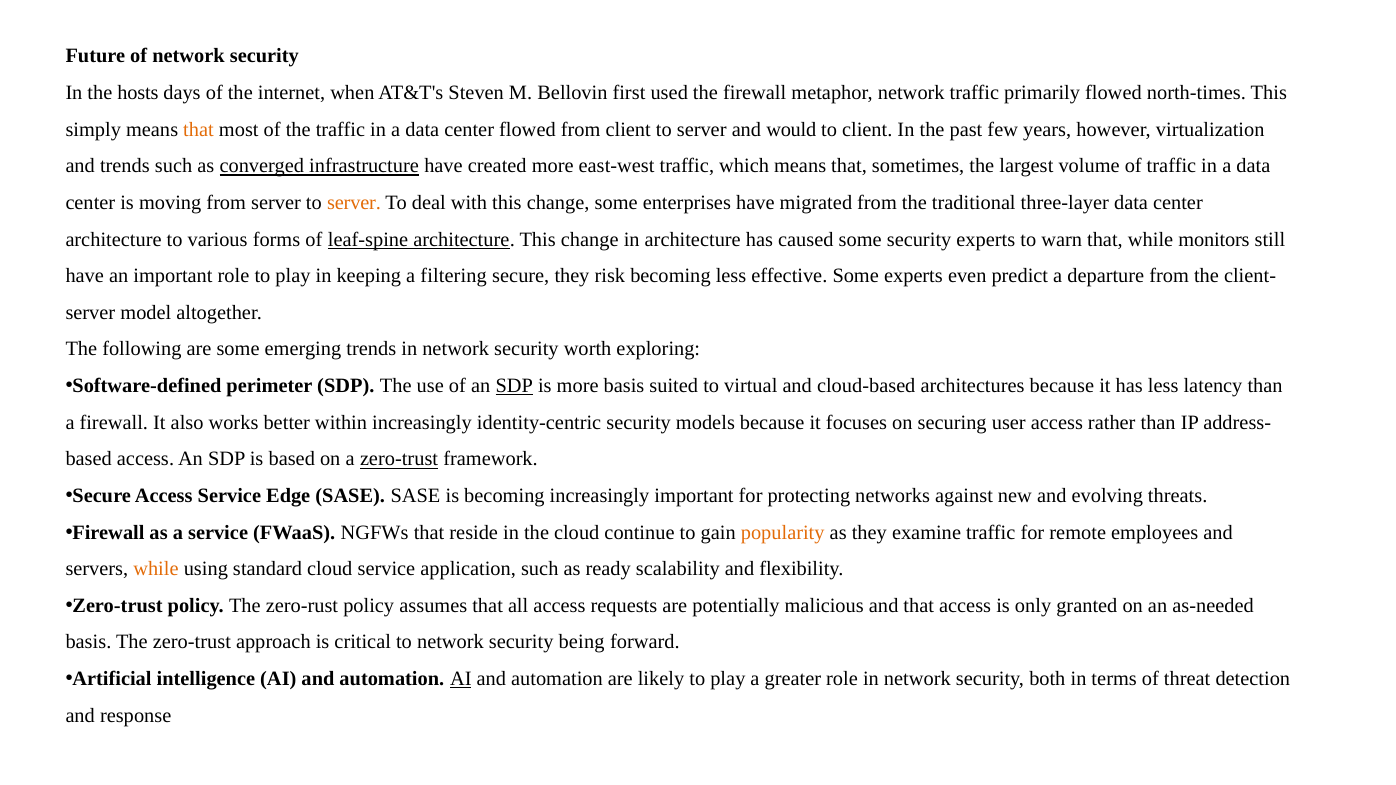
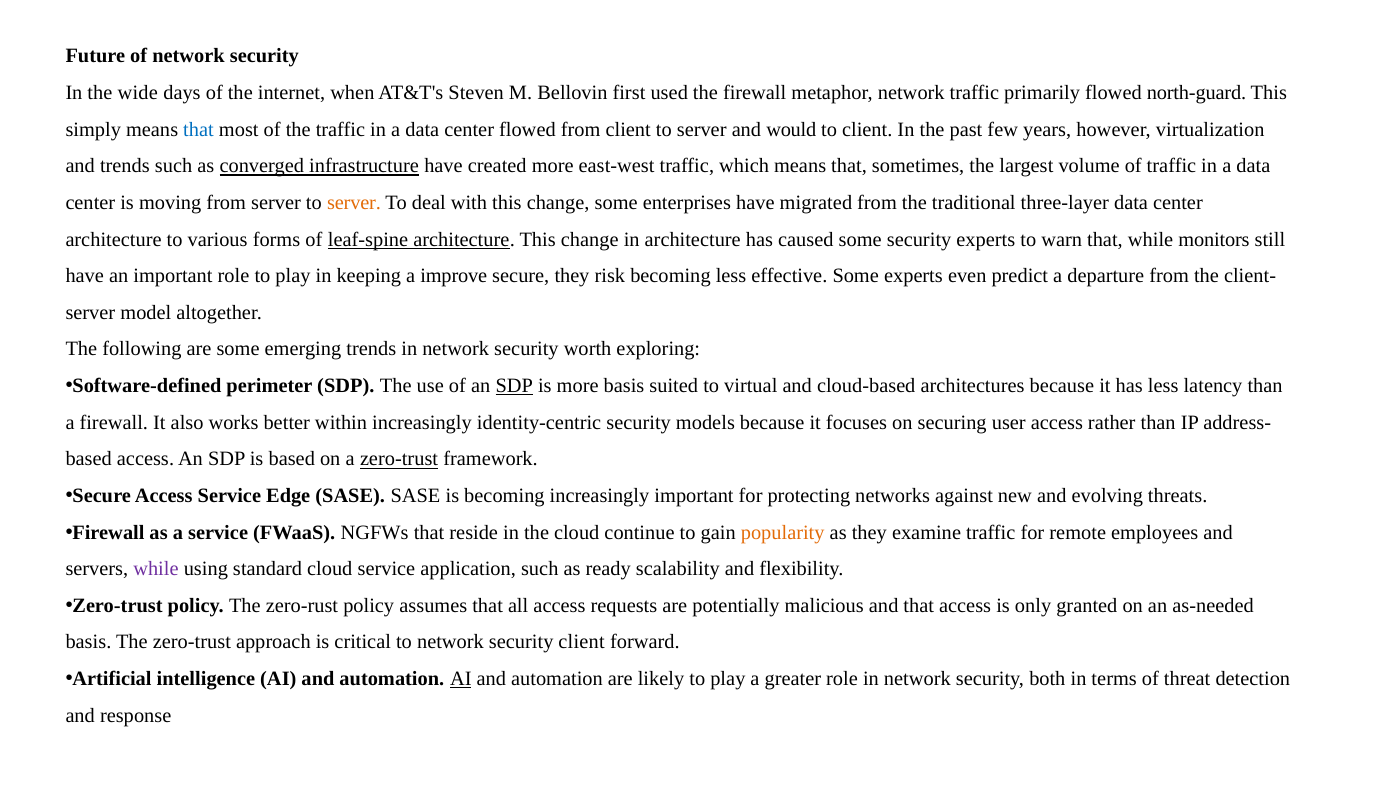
hosts: hosts -> wide (138, 93)
north-times: north-times -> north-guard (1196, 93)
that colour: orange -> blue (198, 129)
filtering: filtering -> improve (454, 276)
while colour: orange -> purple (156, 569)
security being: being -> client (582, 642)
